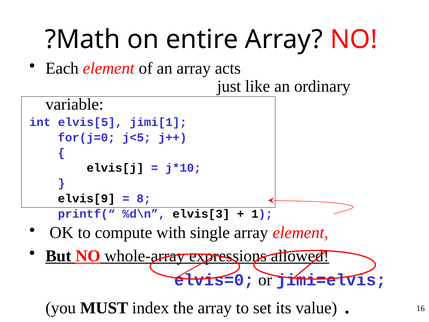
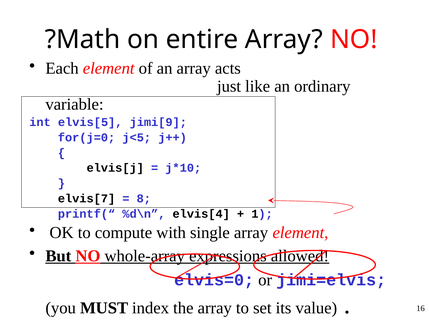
jimi[1: jimi[1 -> jimi[9 (158, 122)
elvis[9: elvis[9 -> elvis[7 (87, 198)
elvis[3: elvis[3 -> elvis[4 (201, 214)
